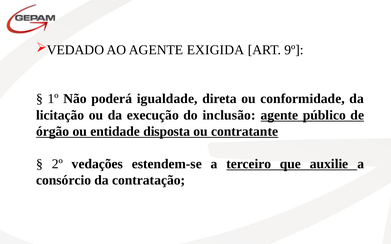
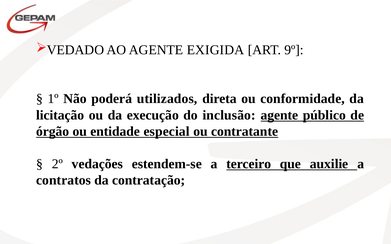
igualdade: igualdade -> utilizados (167, 99)
disposta: disposta -> especial (167, 131)
consórcio: consórcio -> contratos (64, 180)
